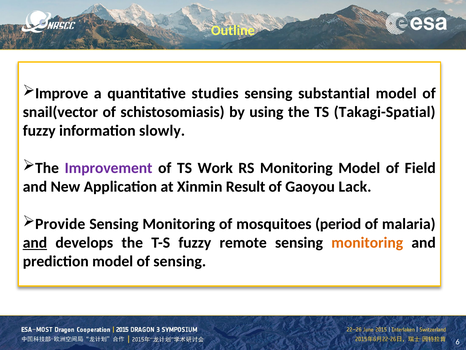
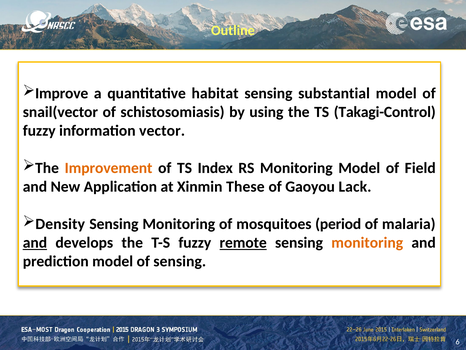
studies: studies -> habitat (215, 93)
Takagi-Spatial: Takagi-Spatial -> Takagi-Control (385, 112)
slowly: slowly -> vector (162, 130)
Improvement colour: purple -> orange (109, 168)
Work: Work -> Index (215, 168)
Result: Result -> These (245, 186)
Provide: Provide -> Density (60, 224)
remote underline: none -> present (243, 242)
